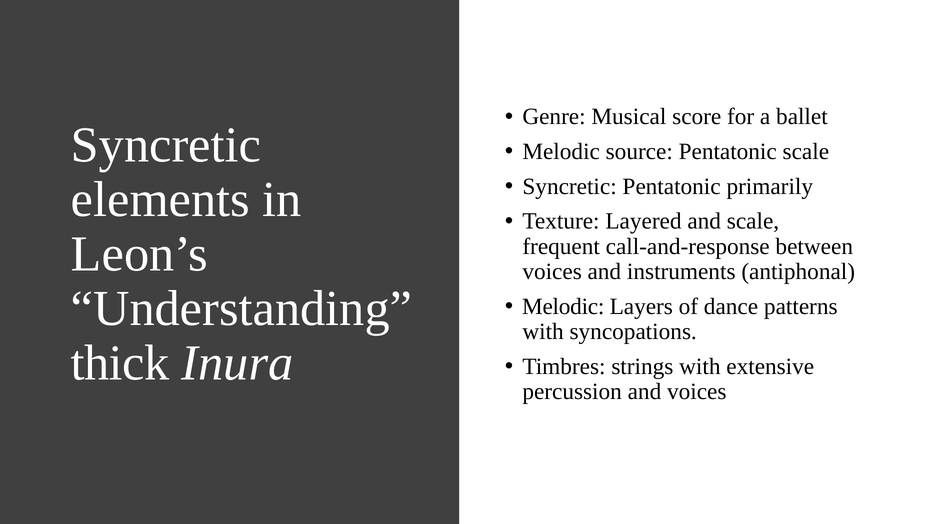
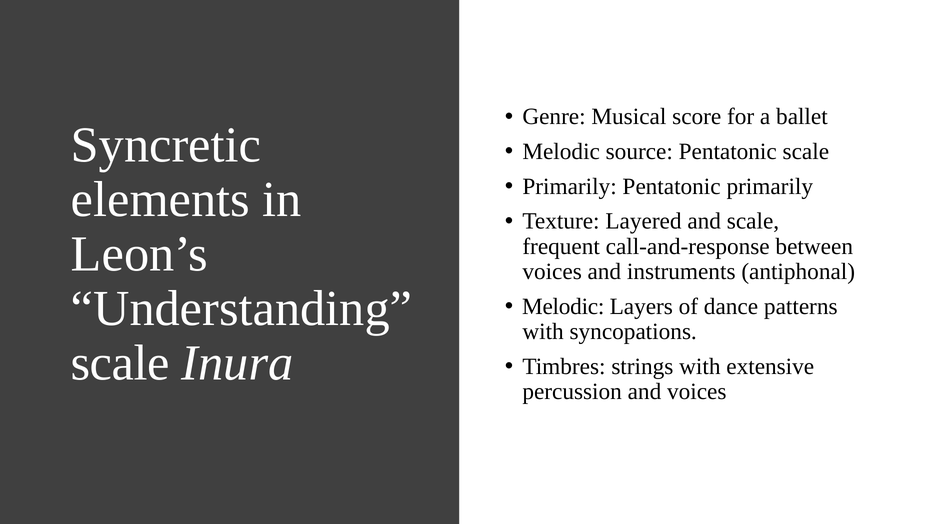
Syncretic: Syncretic -> Primarily (570, 186)
thick: thick -> scale (120, 363)
